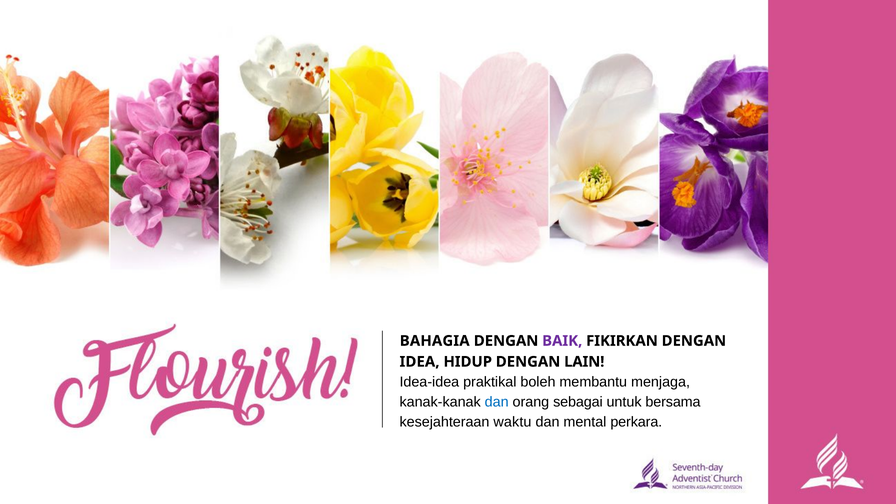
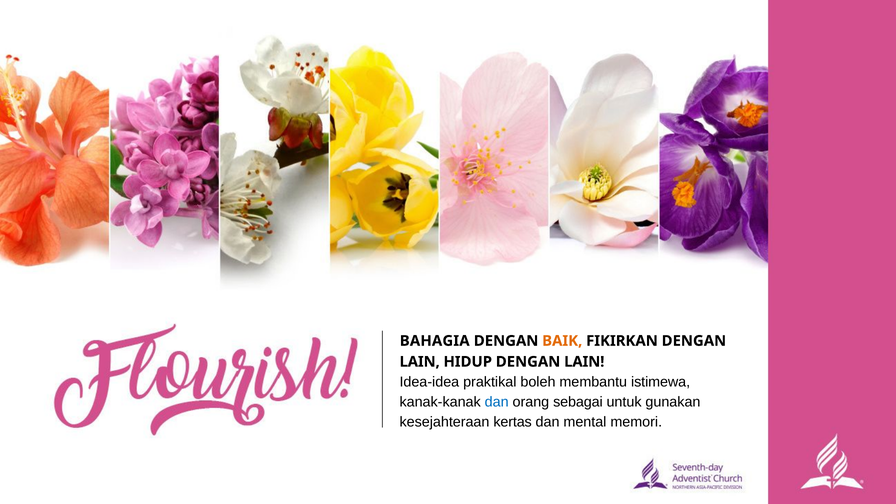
BAIK colour: purple -> orange (562, 341)
IDEA: IDEA -> LAIN (420, 362)
menjaga: menjaga -> istimewa (661, 382)
bersama: bersama -> gunakan (673, 402)
waktu: waktu -> kertas (513, 422)
perkara: perkara -> memori (636, 422)
